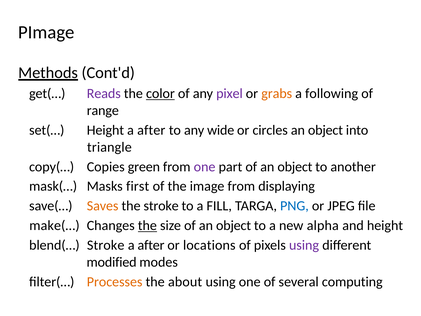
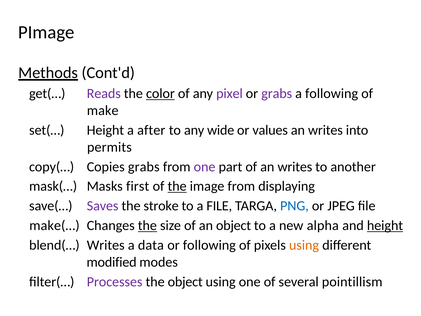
grabs colour: orange -> purple (277, 94)
range: range -> make (103, 110)
circles: circles -> values (270, 130)
object: object -> writes (325, 130)
triangle: triangle -> permits (109, 147)
Copies green: green -> grabs (144, 167)
part of an object: object -> writes (295, 167)
the underline: none -> present (177, 186)
Saves colour: orange -> purple (103, 206)
a FILL: FILL -> FILE (219, 206)
height underline: none -> present (385, 225)
blend(… Stroke: Stroke -> Writes (106, 245)
after: after -> data (151, 245)
or locations: locations -> following (209, 245)
using colour: purple -> orange (304, 245)
Processes colour: orange -> purple (115, 282)
the about: about -> object (185, 282)
computing: computing -> pointillism (352, 282)
